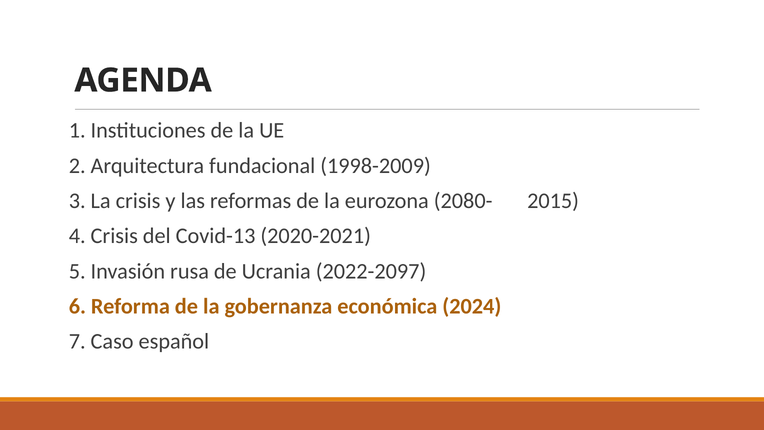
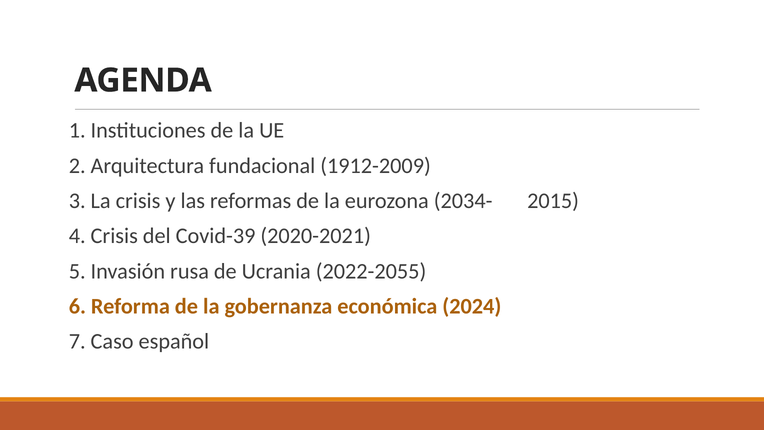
1998-2009: 1998-2009 -> 1912-2009 (376, 166)
2080-: 2080- -> 2034- (463, 201)
Covid-13: Covid-13 -> Covid-39 (216, 236)
2022-2097: 2022-2097 -> 2022-2055 (371, 271)
